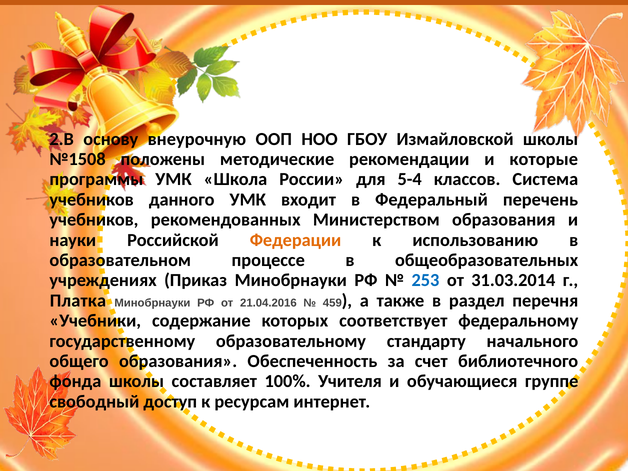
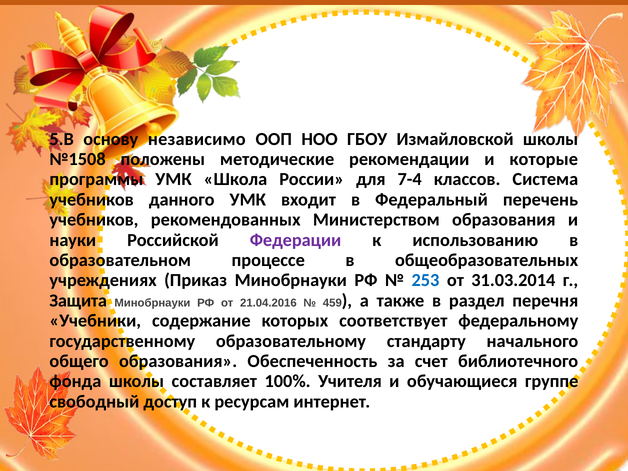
2.В: 2.В -> 5.В (62, 139)
внеурочную: внеурочную -> независимо (197, 139)
5-4: 5-4 -> 7-4 (410, 179)
Федерации colour: orange -> purple (296, 240)
Платка: Платка -> Защита (78, 301)
